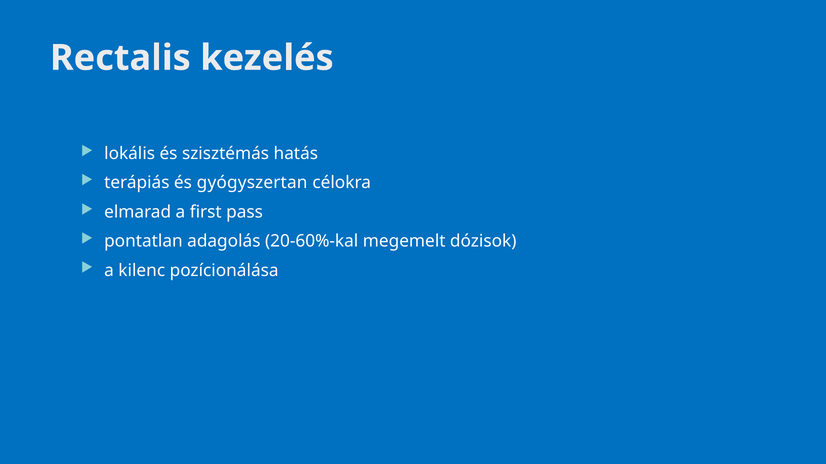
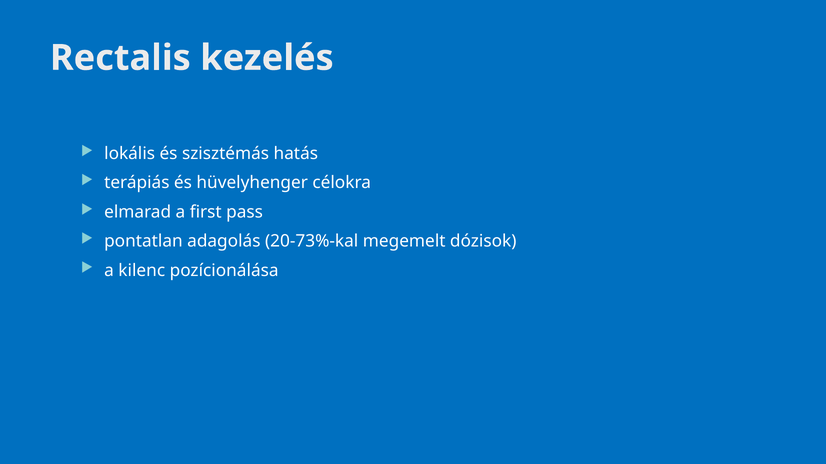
gyógyszertan: gyógyszertan -> hüvelyhenger (252, 183)
20-60%-kal: 20-60%-kal -> 20-73%-kal (312, 242)
